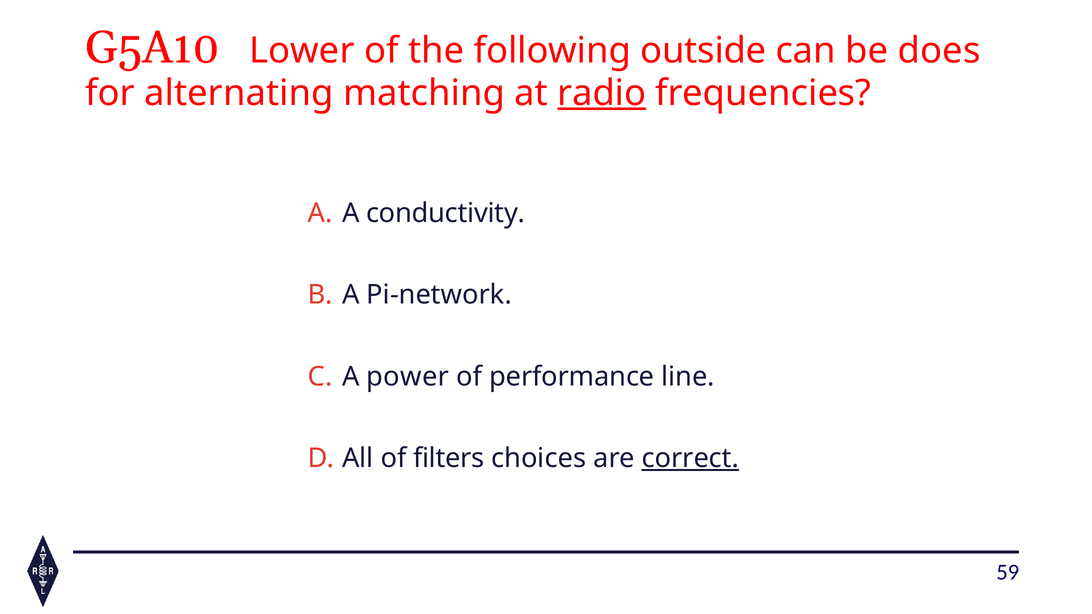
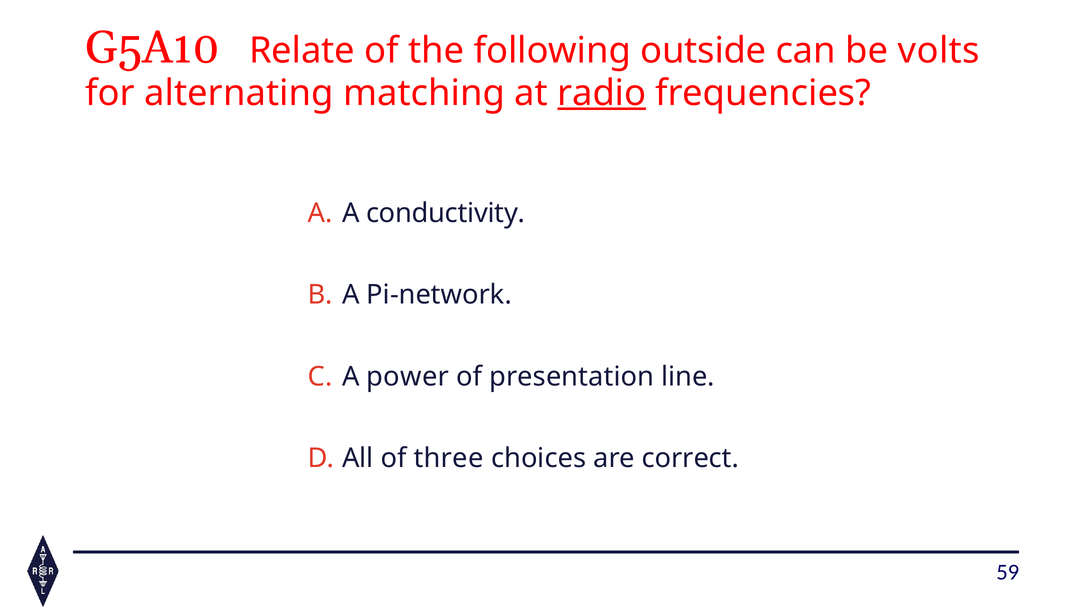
Lower: Lower -> Relate (302, 51)
does: does -> volts (939, 51)
performance: performance -> presentation (572, 377)
filters: filters -> three (449, 458)
correct underline: present -> none (690, 458)
